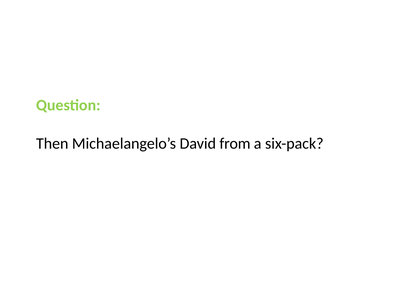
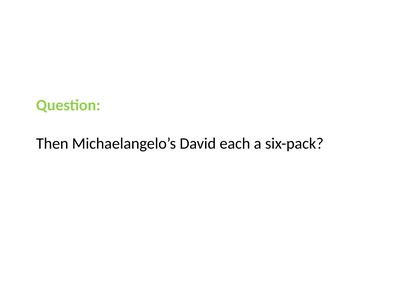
from: from -> each (235, 143)
